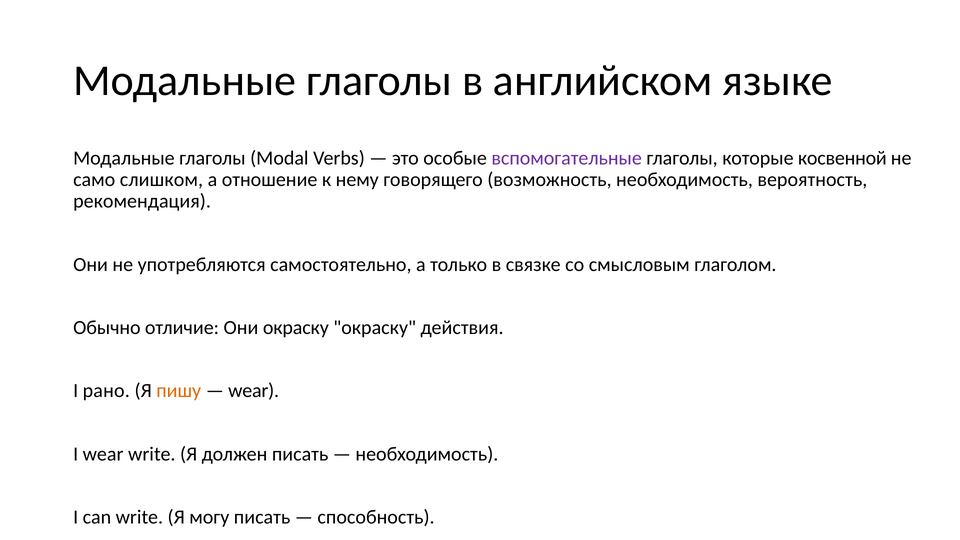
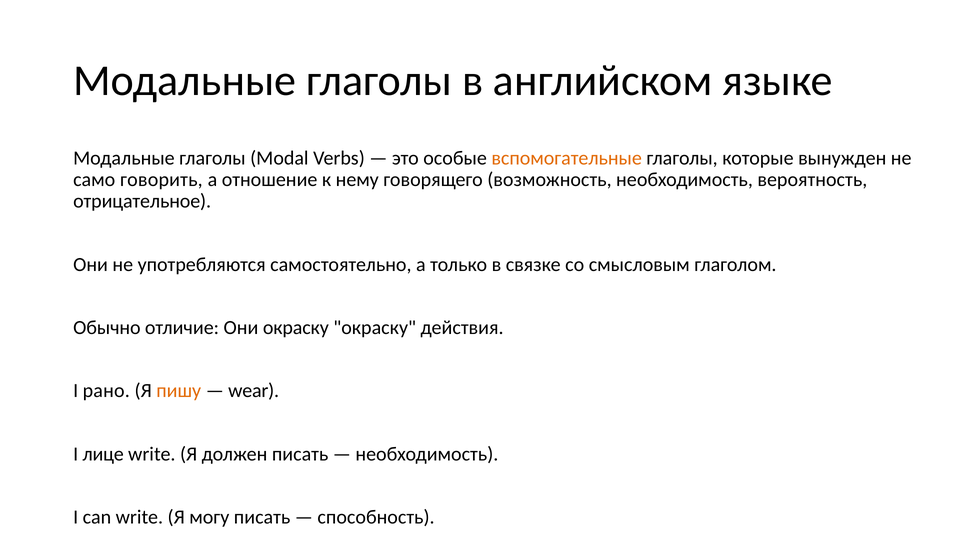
вспомогательные colour: purple -> orange (567, 158)
косвенной: косвенной -> вынужден (842, 158)
слишком: слишком -> говорить (161, 180)
рекомендация: рекомендация -> отрицательное (142, 201)
I wear: wear -> лице (103, 454)
